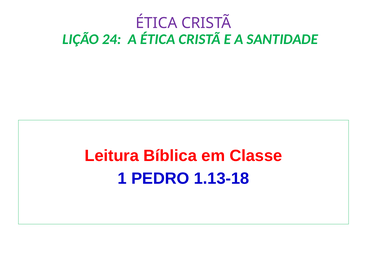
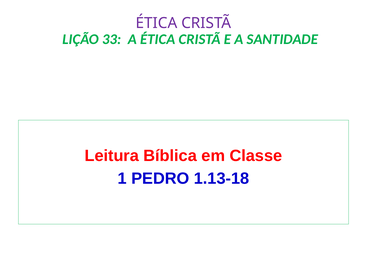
24: 24 -> 33 (112, 39)
